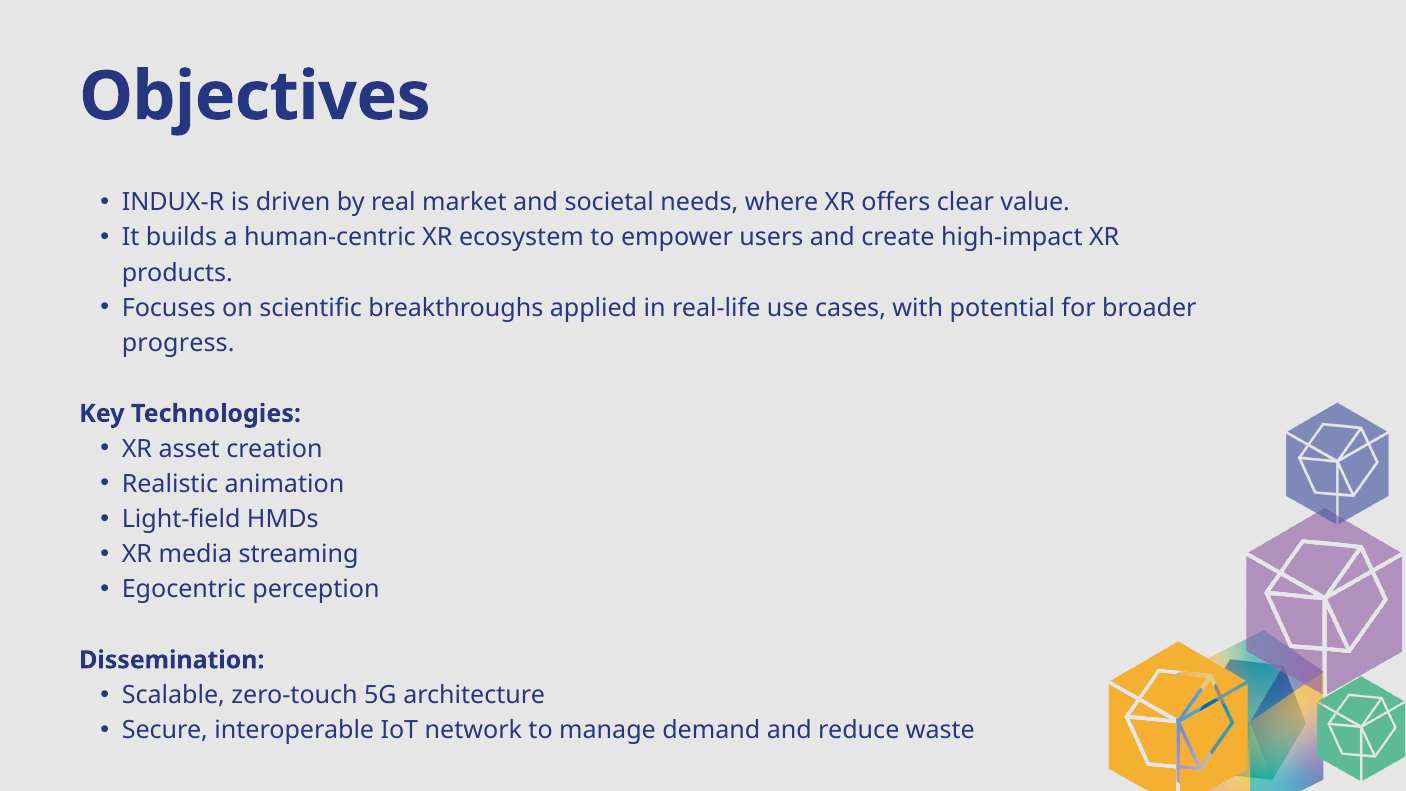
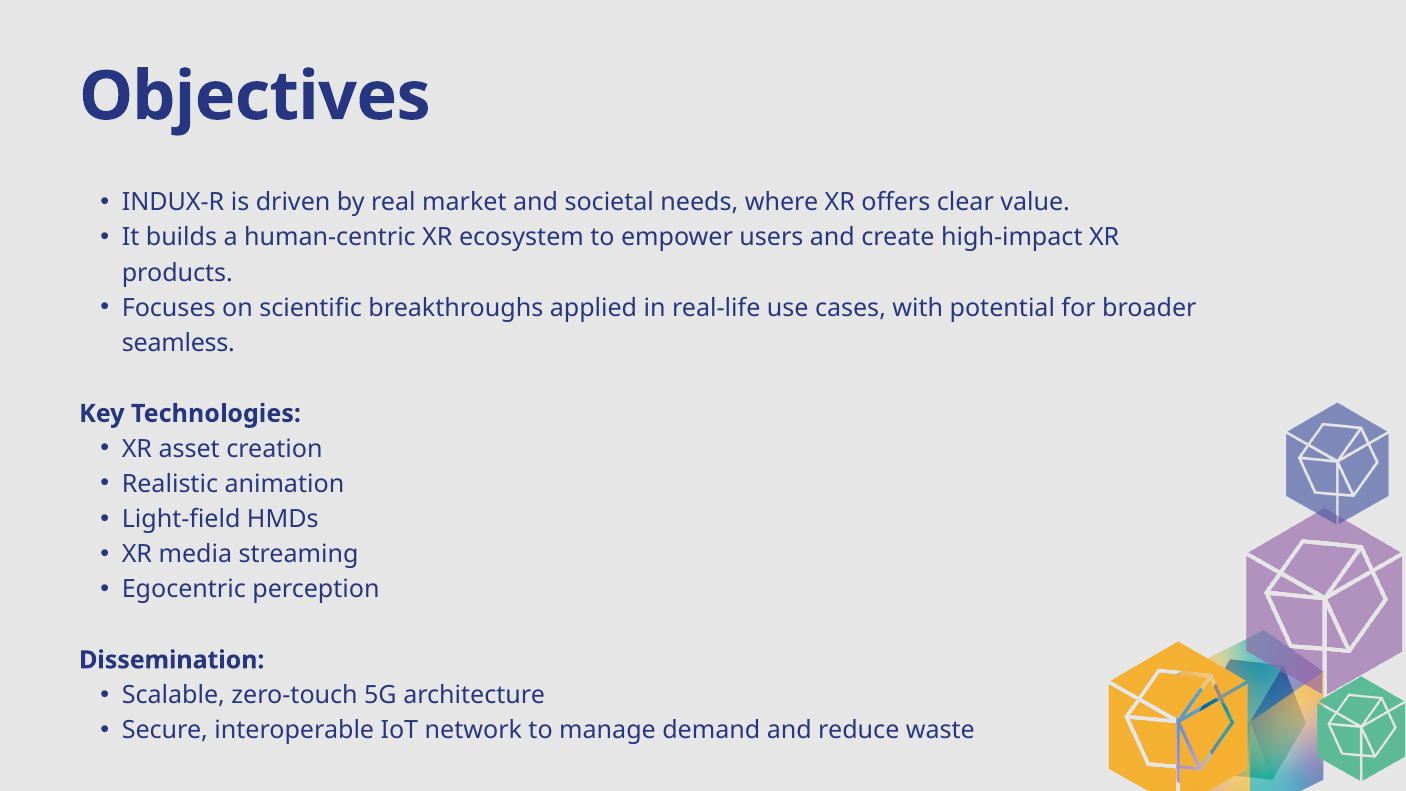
progress: progress -> seamless (178, 343)
